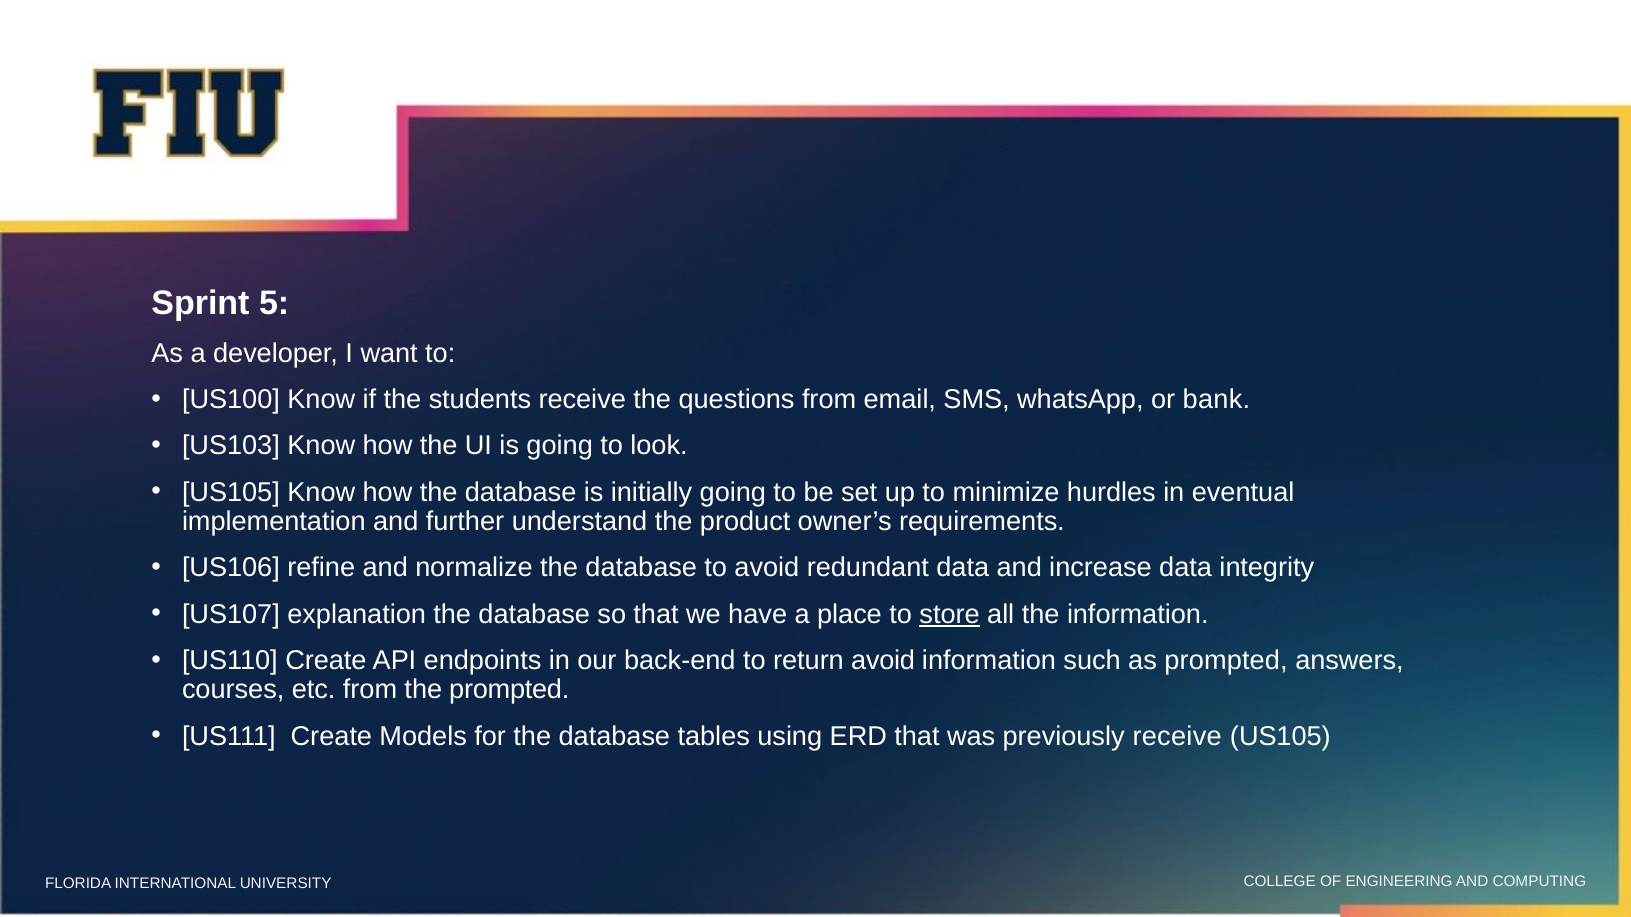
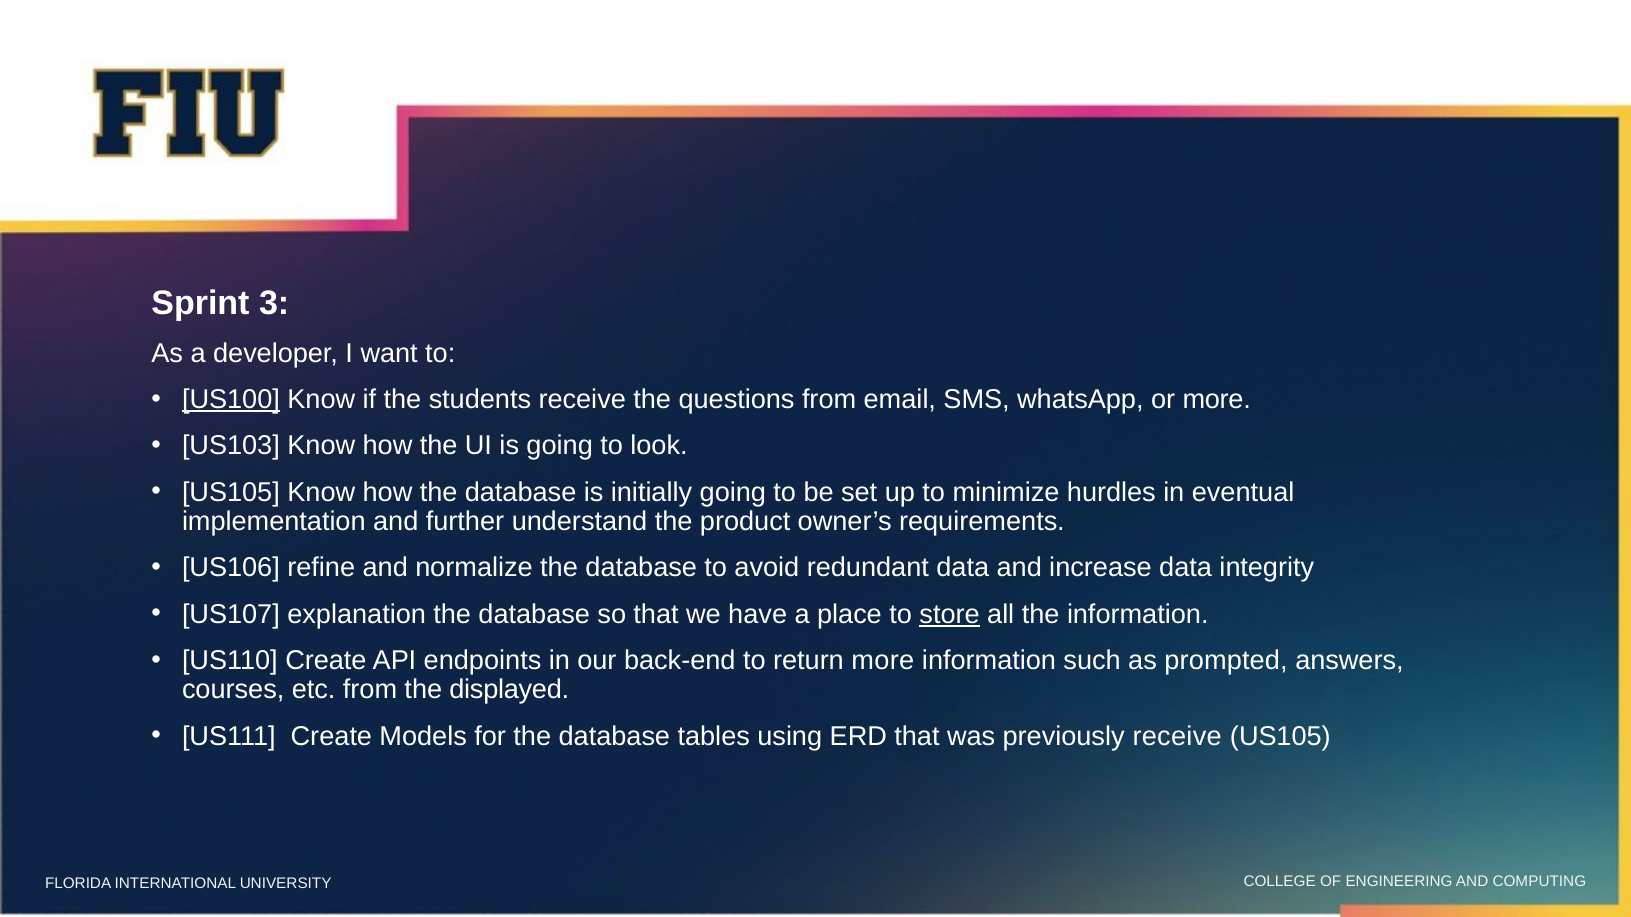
5: 5 -> 3 (274, 303)
US100 underline: none -> present (231, 400)
or bank: bank -> more (1217, 400)
return avoid: avoid -> more (883, 661)
the prompted: prompted -> displayed (509, 690)
